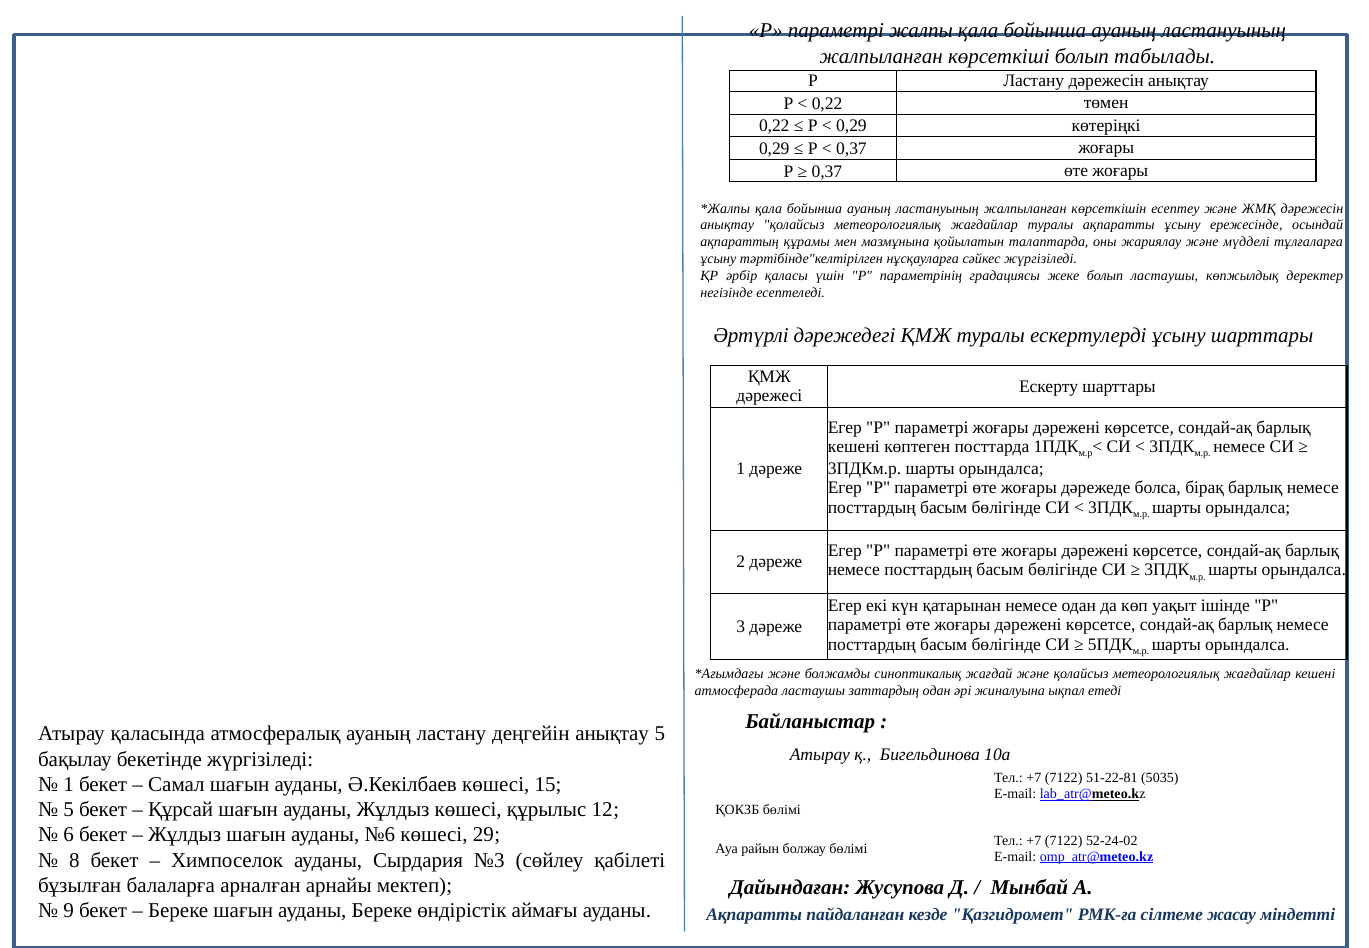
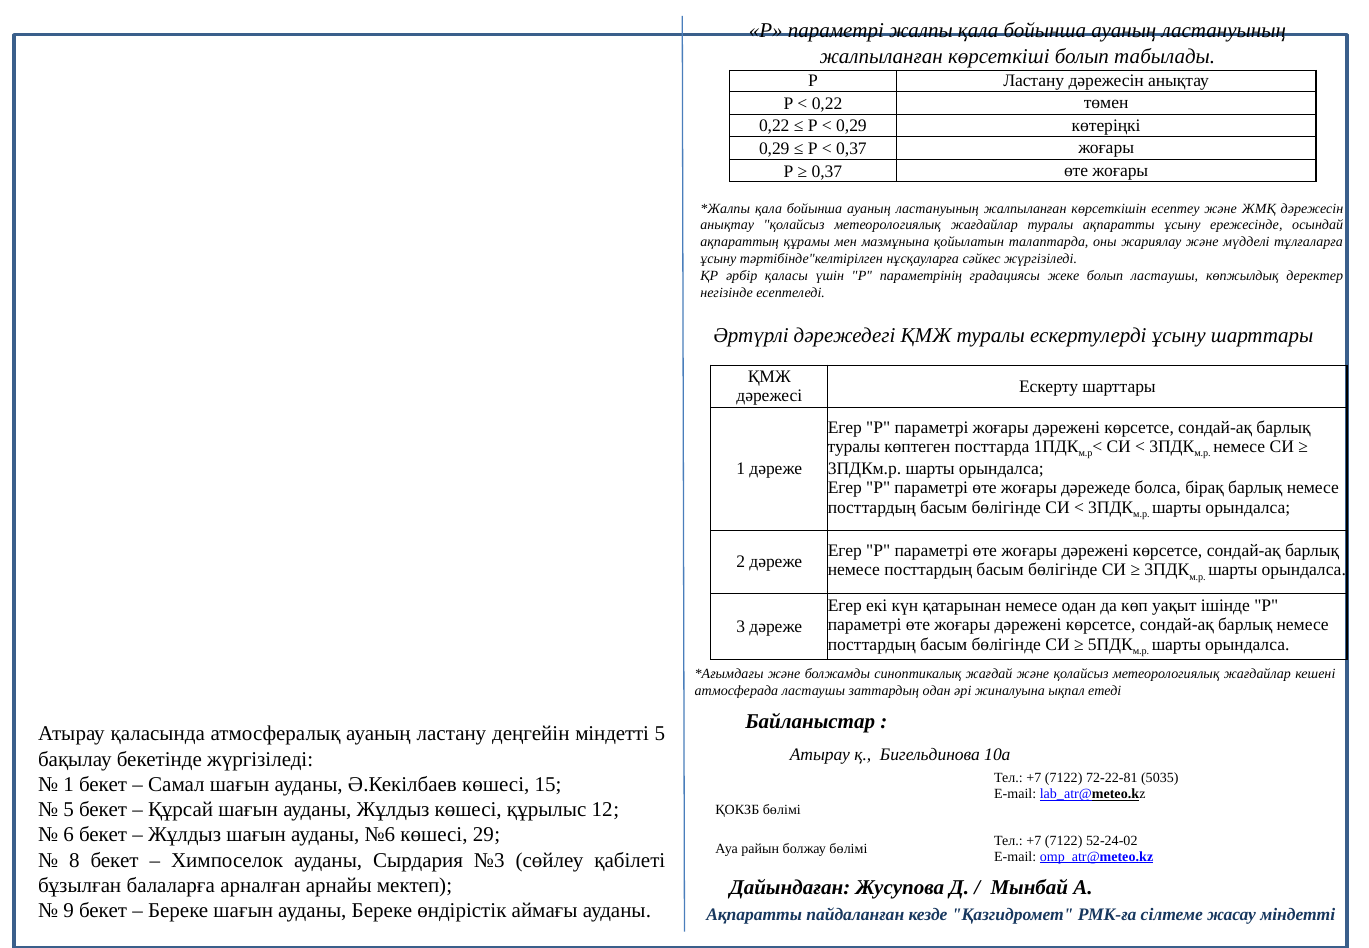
кешені: кешені -> туралы (854, 447)
деңгейін анықтау: анықтау -> міндетті (612, 734)
51-22-81: 51-22-81 -> 72-22-81 (1112, 778)
